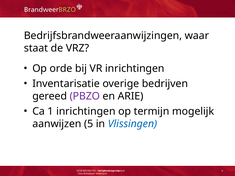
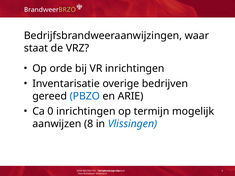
PBZO colour: purple -> blue (85, 96)
1: 1 -> 0 (50, 111)
5: 5 -> 8 (89, 124)
